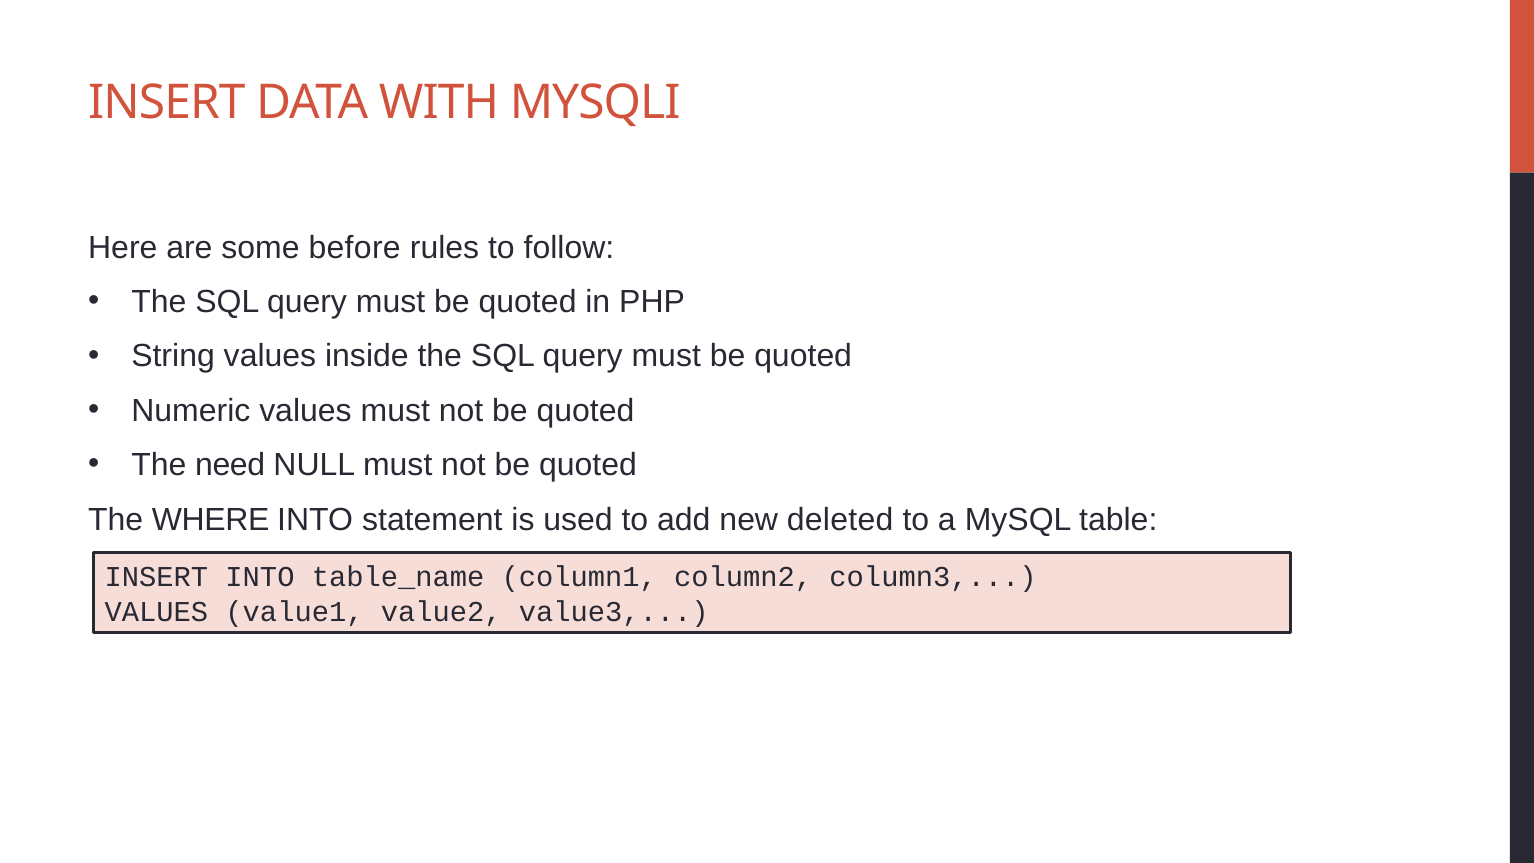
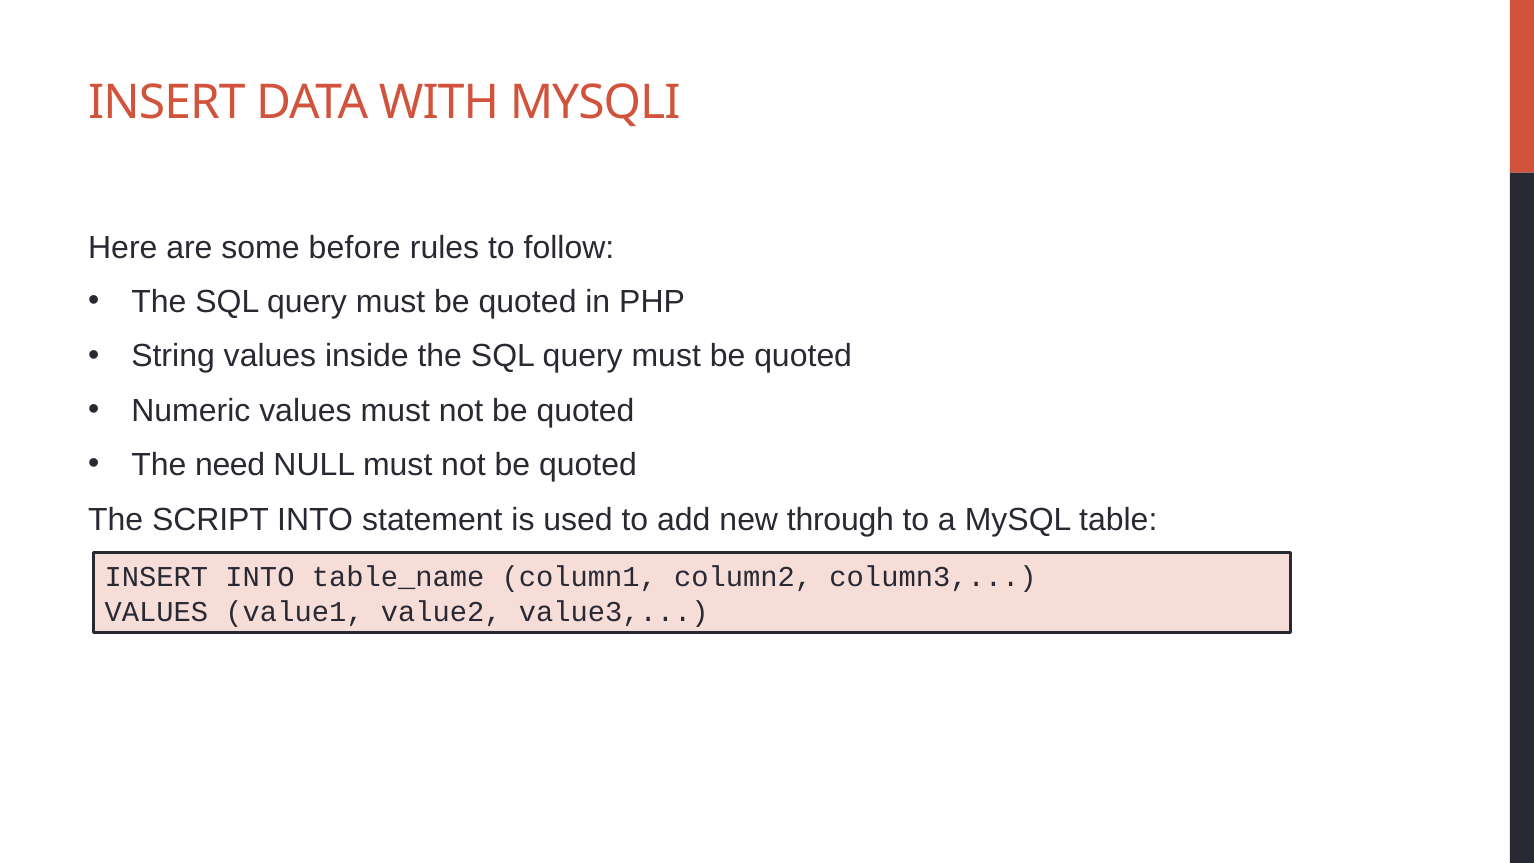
WHERE: WHERE -> SCRIPT (211, 519)
deleted: deleted -> through (840, 519)
